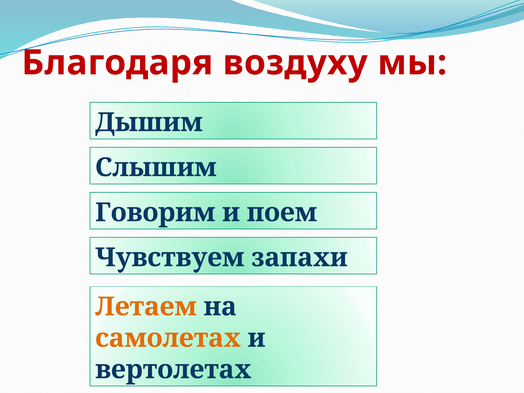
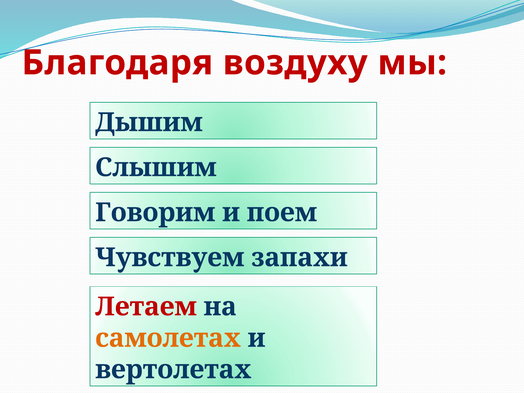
Летаем colour: orange -> red (146, 307)
